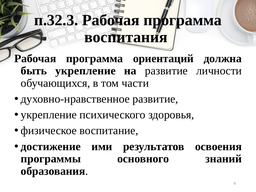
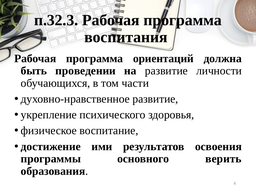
быть укрепление: укрепление -> проведении (86, 71)
знаний: знаний -> верить (223, 159)
